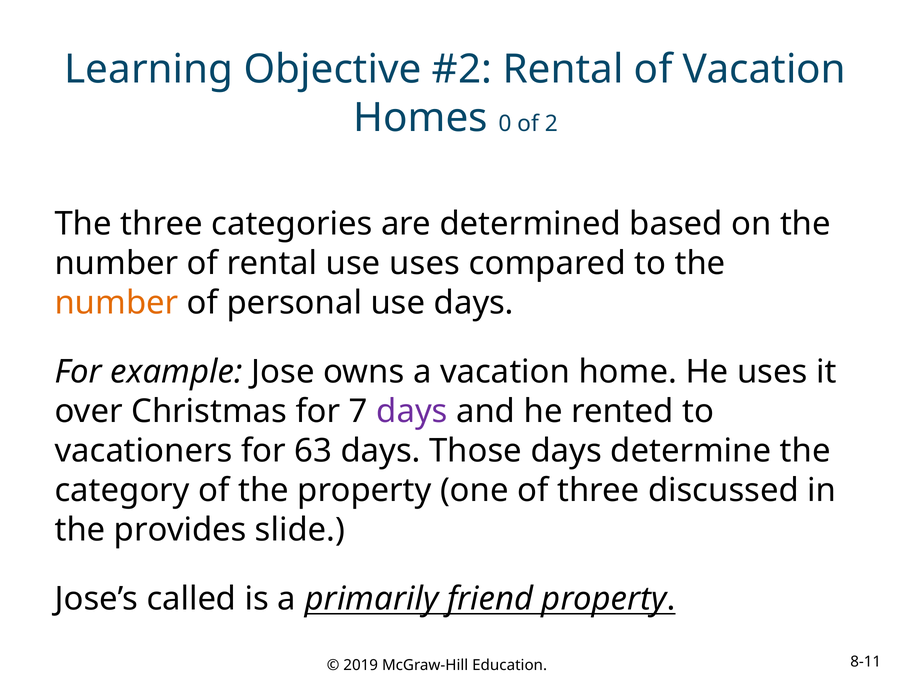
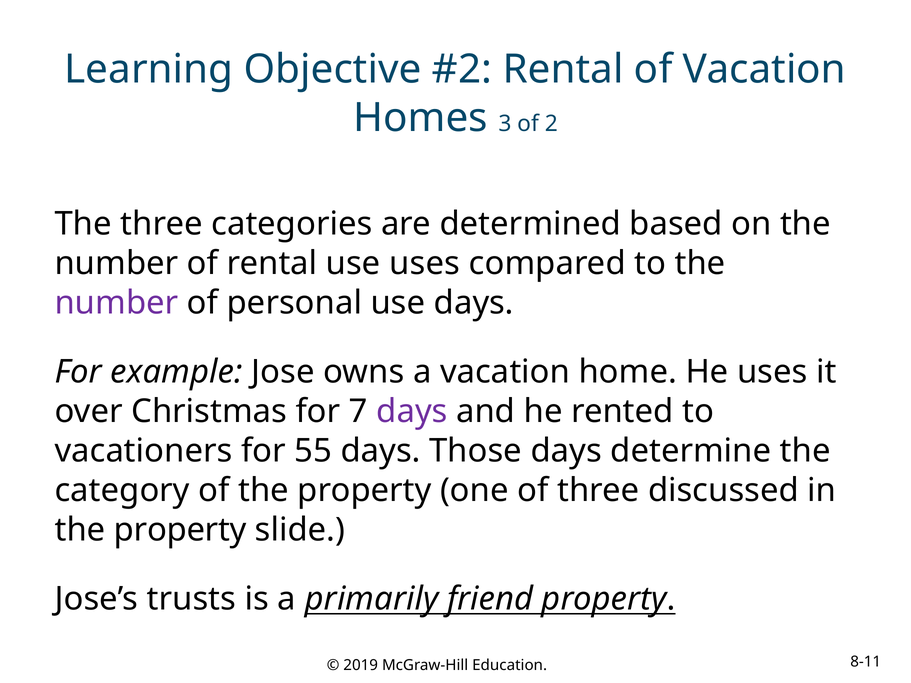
0: 0 -> 3 (505, 124)
number colour: orange -> purple (117, 303)
63: 63 -> 55 (313, 451)
provides: provides -> property (180, 530)
called: called -> trusts (191, 599)
